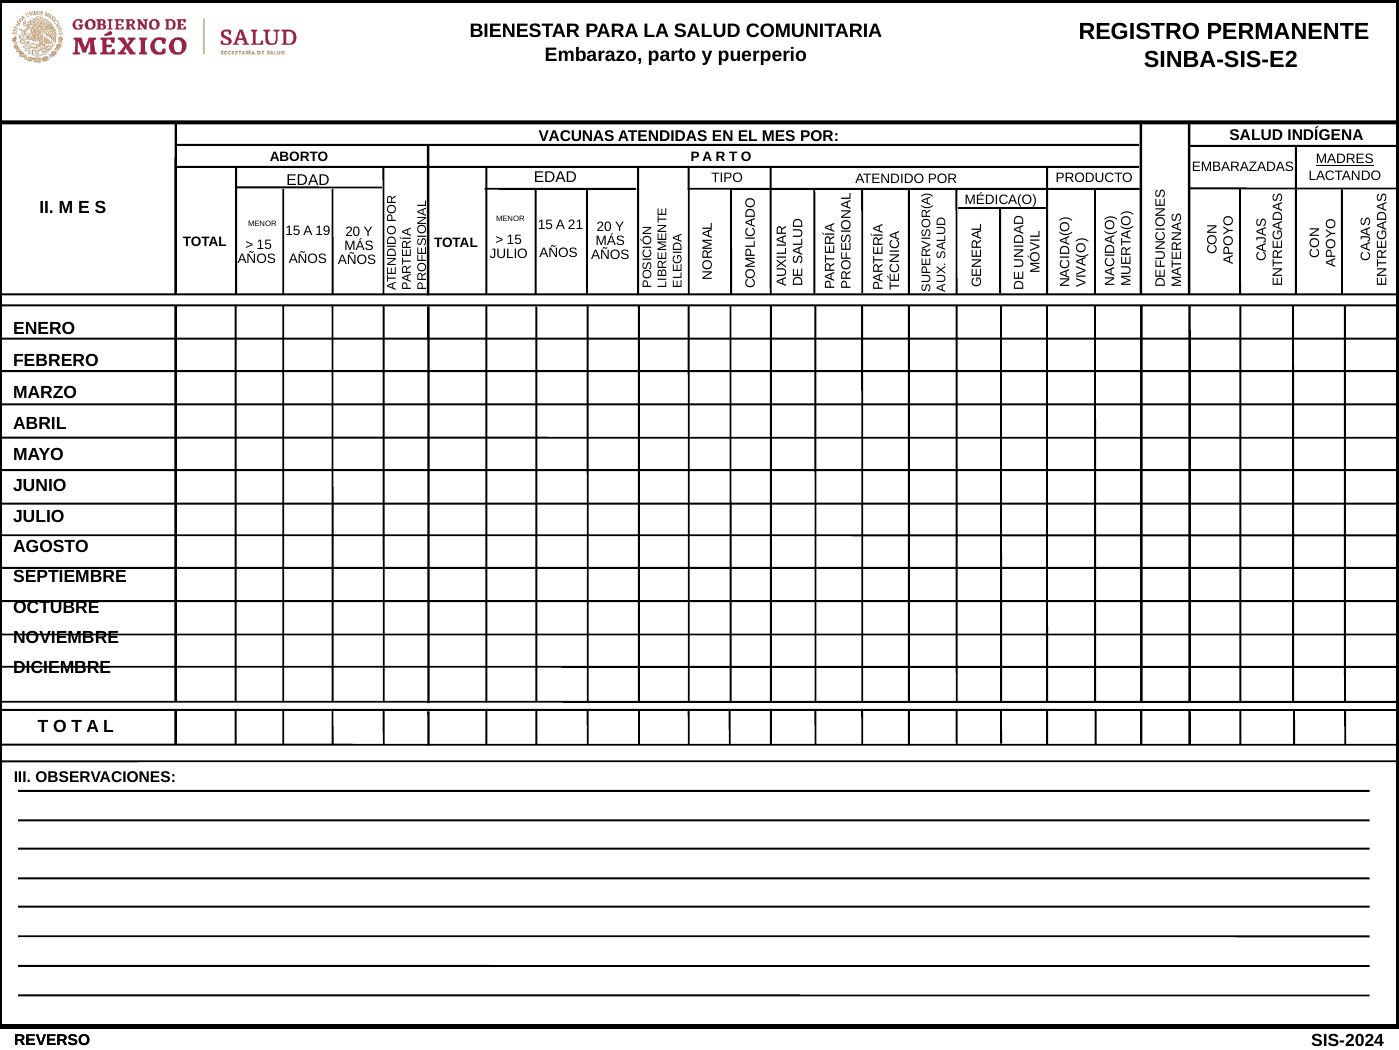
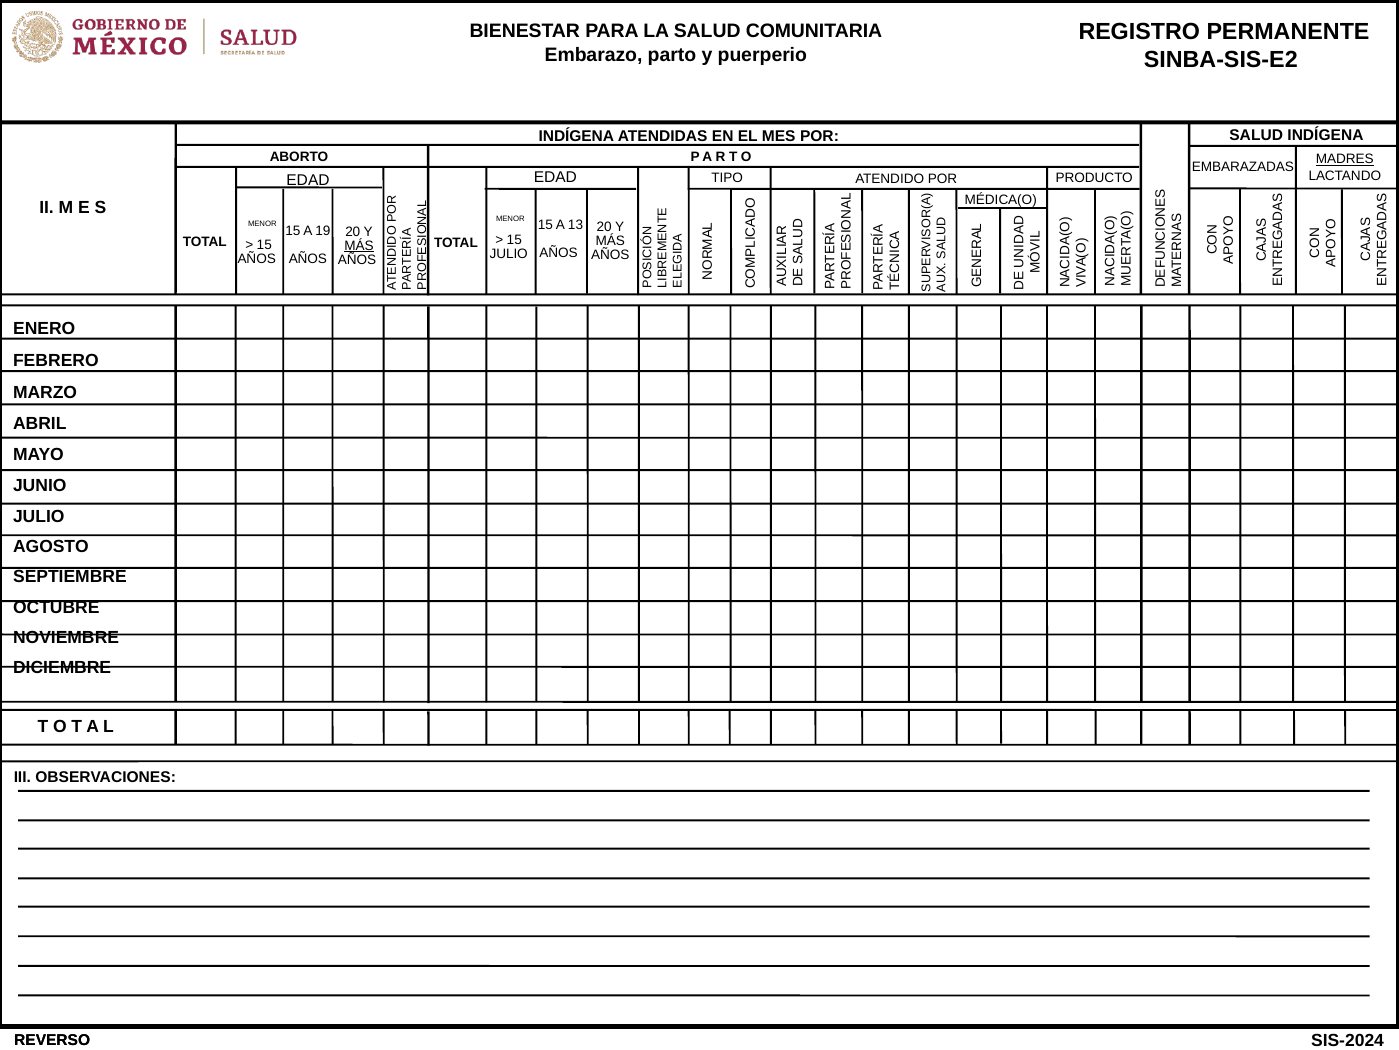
VACUNAS: VACUNAS -> INDÍGENA (576, 136)
21: 21 -> 13 (576, 225)
MÁS underline: none -> present (359, 246)
